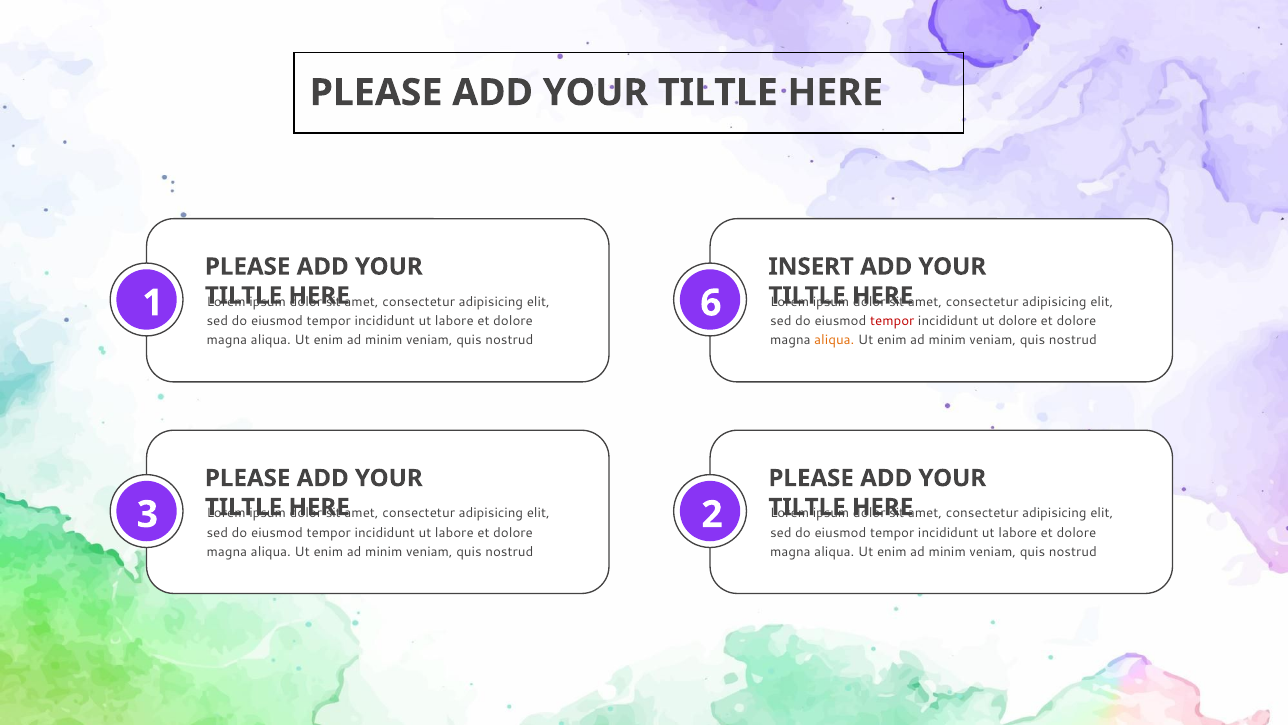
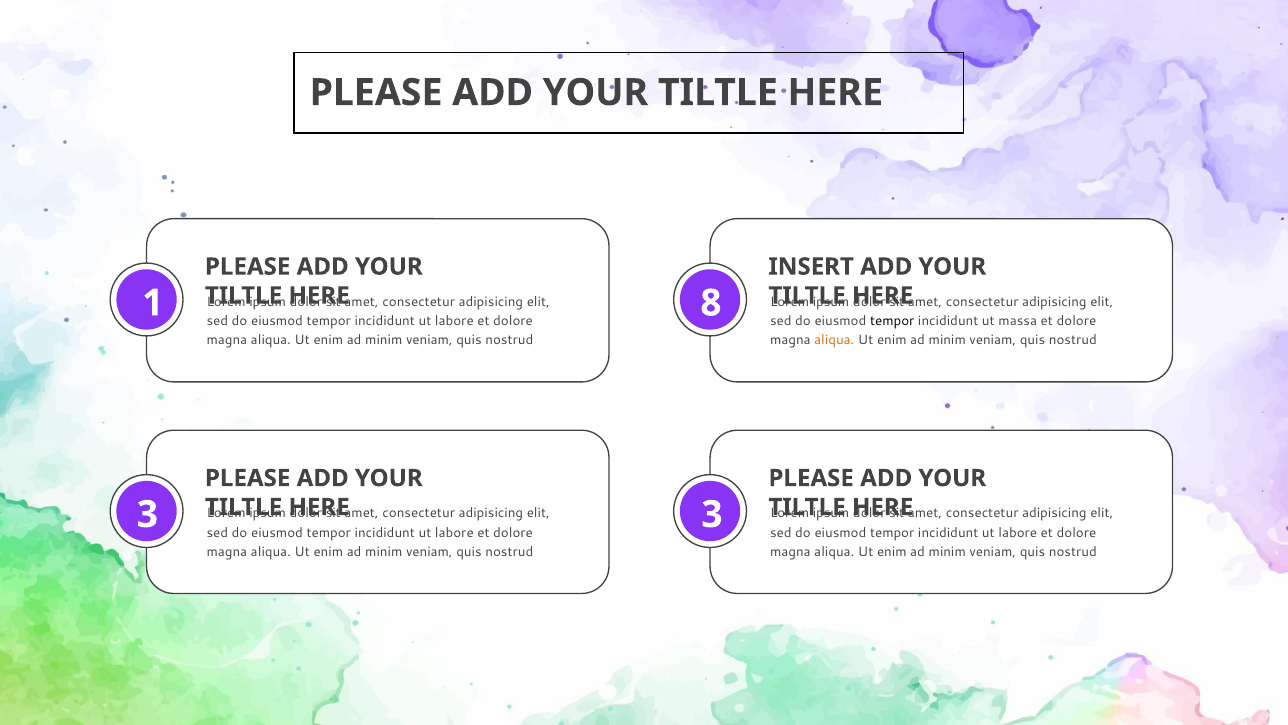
6: 6 -> 8 (711, 303)
tempor colour: red -> black (892, 321)
ut dolore: dolore -> massa (1018, 321)
2: 2 -> 3 (712, 514)
